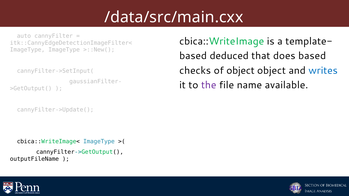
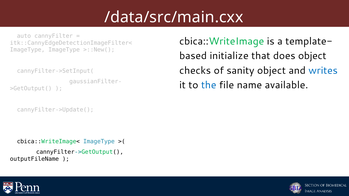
deduced: deduced -> initialize (229, 56)
does based: based -> object (312, 56)
of object: object -> sanity (240, 71)
the colour: purple -> blue (209, 85)
